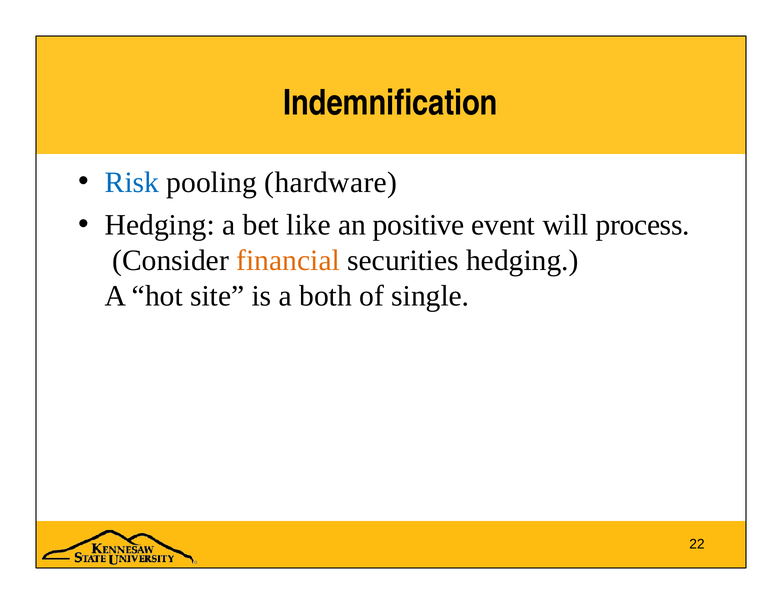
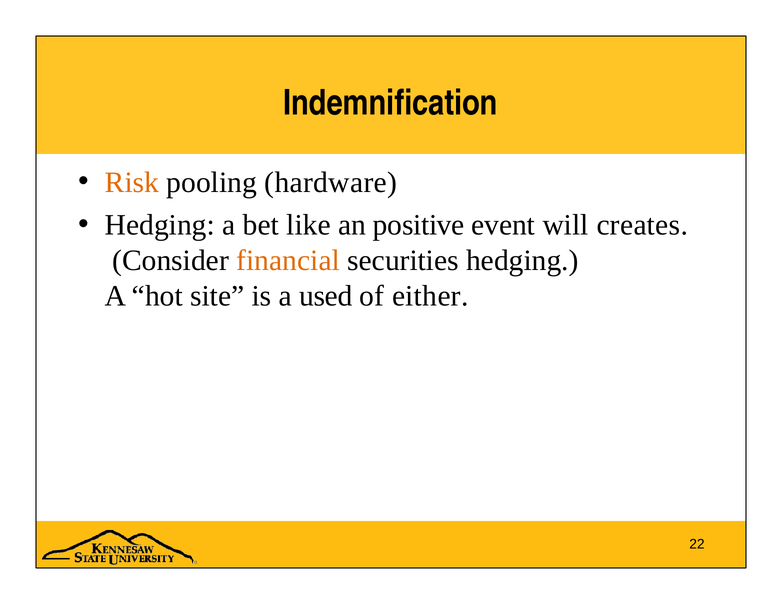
Risk colour: blue -> orange (132, 182)
process: process -> creates (642, 225)
both: both -> used (326, 296)
single: single -> either (430, 296)
